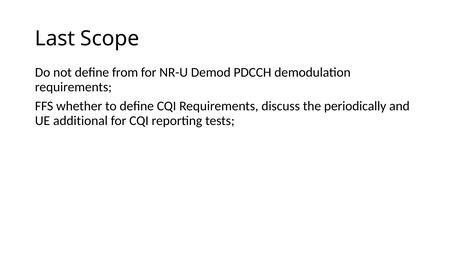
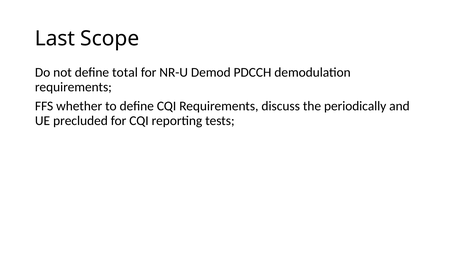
from: from -> total (125, 73)
additional: additional -> precluded (80, 121)
